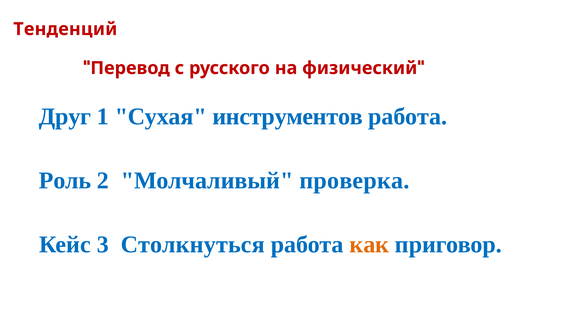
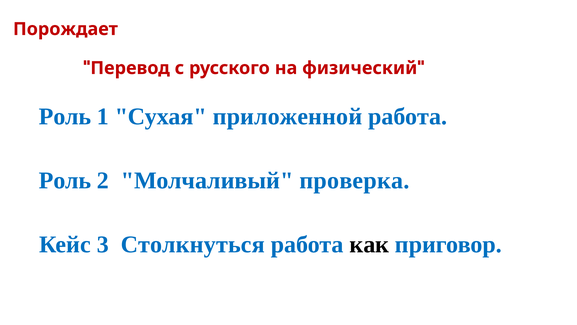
Тенденций: Тенденций -> Порождает (65, 29)
Друг: Друг -> Роль (65, 116)
инструментов: инструментов -> приложенной (287, 116)
как colour: orange -> black (369, 244)
